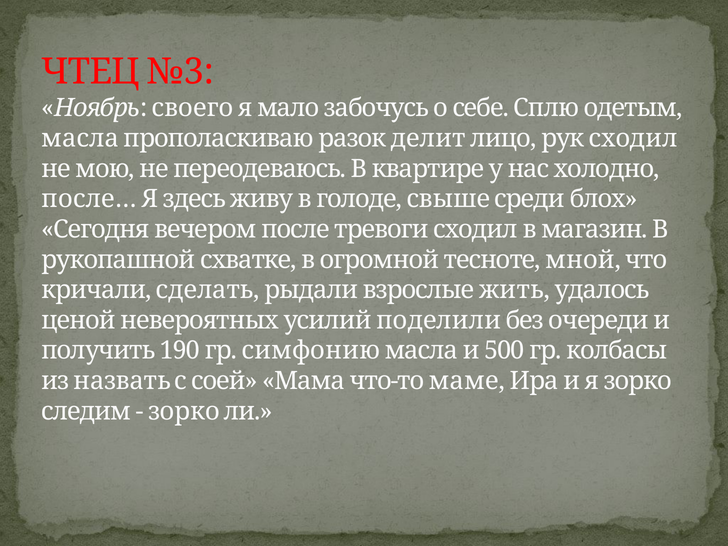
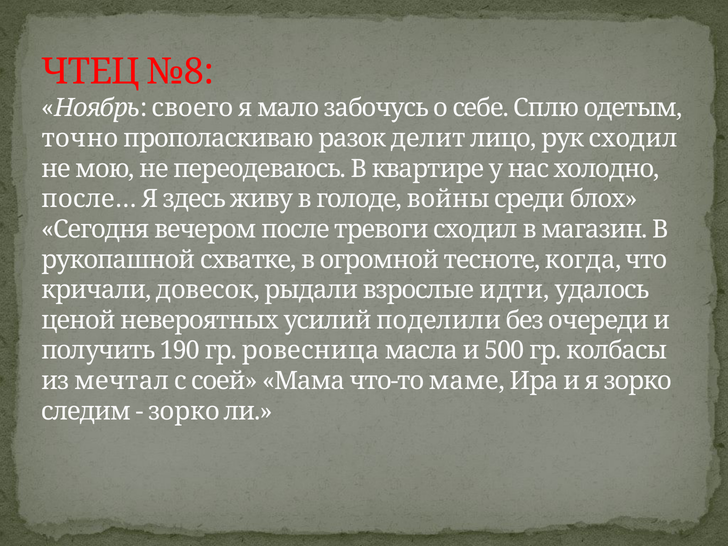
№3: №3 -> №8 (181, 72)
масла: масла -> точно (80, 138)
свыше: свыше -> войны (448, 199)
мной: мной -> когда (583, 260)
сделать: сделать -> довесок (208, 290)
жить: жить -> идти (515, 290)
симфонию: симфонию -> ровесница (311, 351)
назвать: назвать -> мечтал (122, 381)
